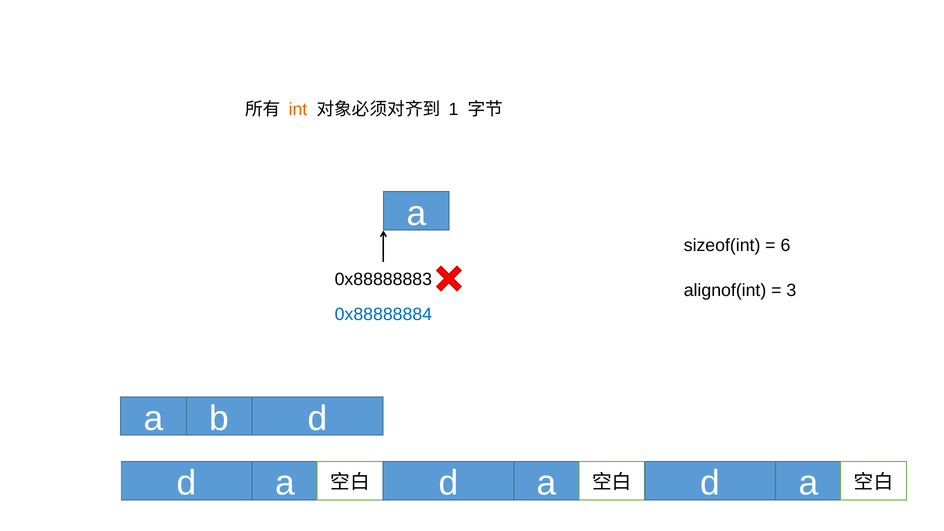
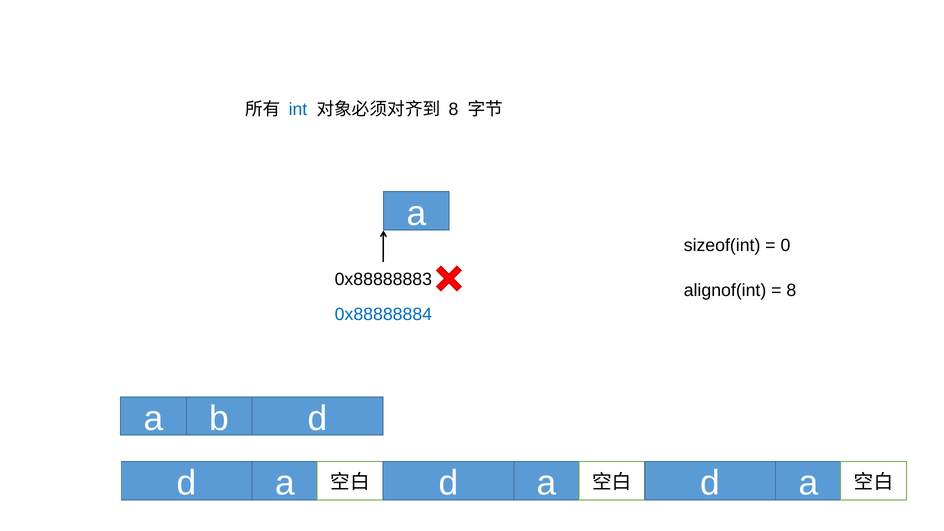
int colour: orange -> blue (298, 109)
1: 1 -> 8 (453, 109)
6: 6 -> 0 (785, 245)
3: 3 -> 8 (791, 291)
